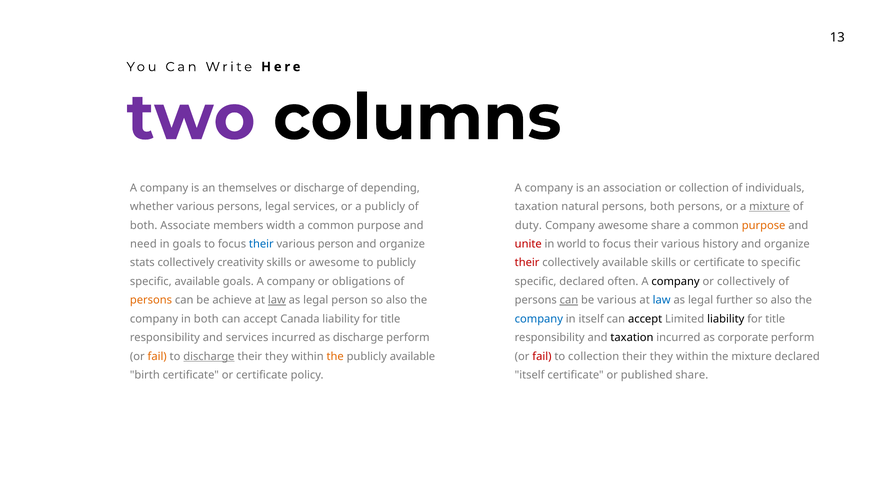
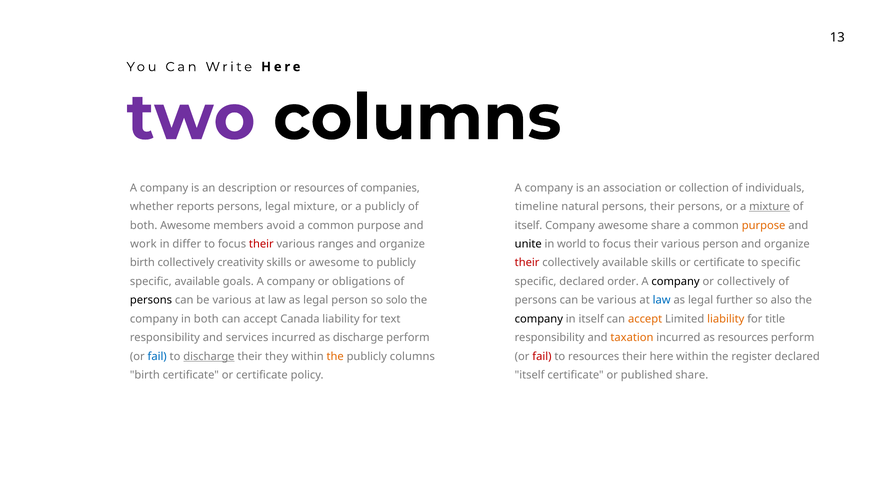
themselves: themselves -> description (248, 188)
or discharge: discharge -> resources (319, 188)
depending: depending -> companies (390, 188)
whether various: various -> reports (195, 207)
legal services: services -> mixture (316, 207)
taxation: taxation -> timeline (537, 207)
persons both: both -> their (662, 207)
both Associate: Associate -> Awesome (185, 225)
width: width -> avoid (281, 225)
duty: duty -> itself (529, 225)
need: need -> work (143, 244)
in goals: goals -> differ (187, 244)
their colour: blue -> red (261, 244)
various person: person -> ranges (336, 244)
unite colour: red -> black (528, 244)
various history: history -> person (721, 244)
stats: stats -> birth (142, 263)
often: often -> order (623, 281)
persons colour: orange -> black (151, 300)
achieve: achieve -> various (232, 300)
law underline: present -> none (277, 300)
person so also: also -> solo (397, 300)
can underline: present -> none (569, 300)
title: title -> text (390, 319)
company colour: blue -> black (539, 319)
accept colour: black -> orange (645, 319)
liability colour: black -> orange (726, 319)
taxation colour: black -> orange (632, 338)
as corporate: corporate -> resources (743, 338)
fail colour: orange -> blue (157, 356)
publicly available: available -> columns (412, 356)
to collection: collection -> resources (594, 356)
they: they -> here (662, 356)
the mixture: mixture -> register (752, 356)
